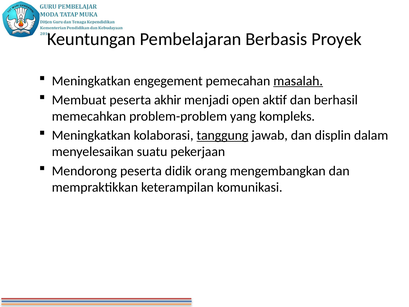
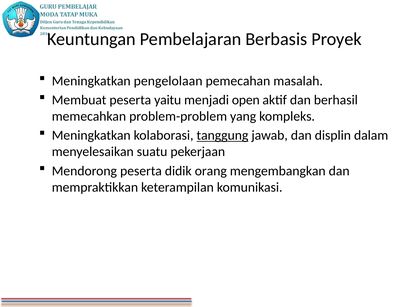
engegement: engegement -> pengelolaan (168, 81)
masalah underline: present -> none (298, 81)
akhir: akhir -> yaitu (168, 100)
